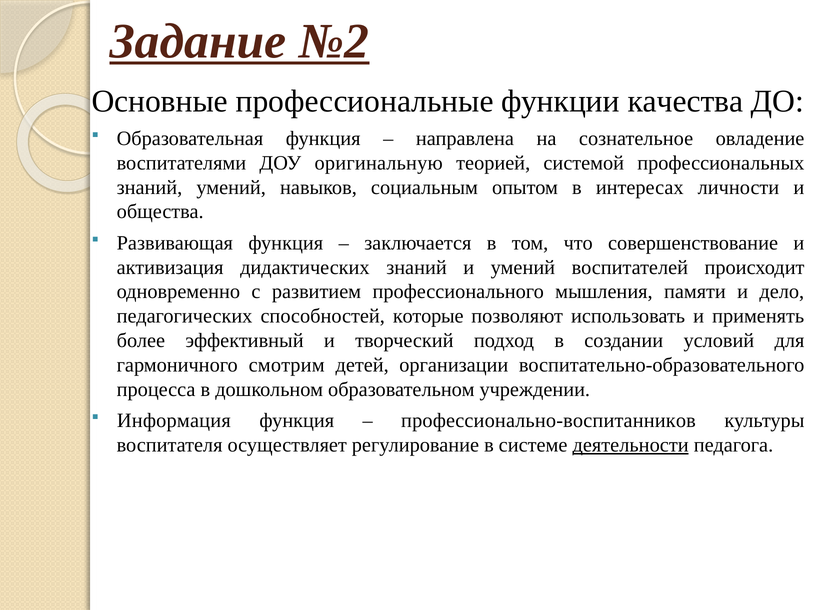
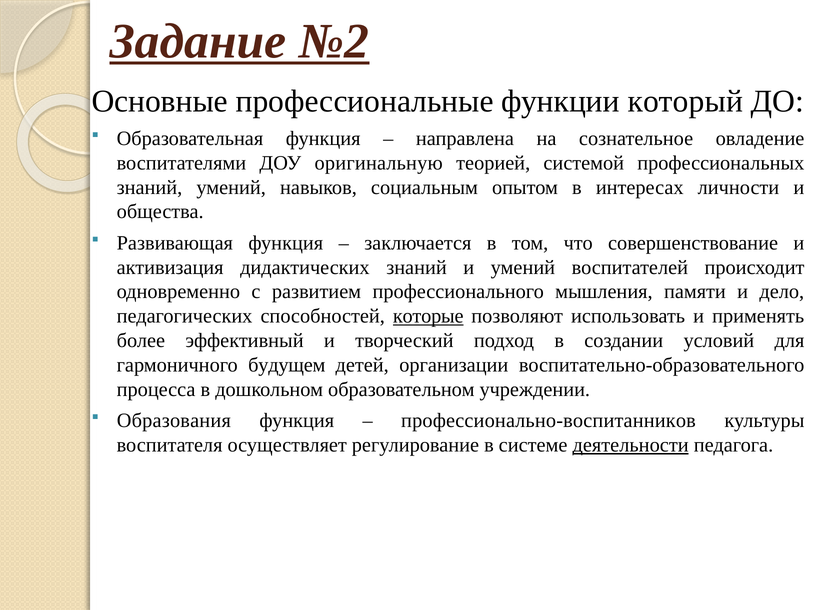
качества: качества -> который (685, 101)
которые underline: none -> present (428, 316)
смотрим: смотрим -> будущем (287, 365)
Информация: Информация -> Образования (174, 420)
